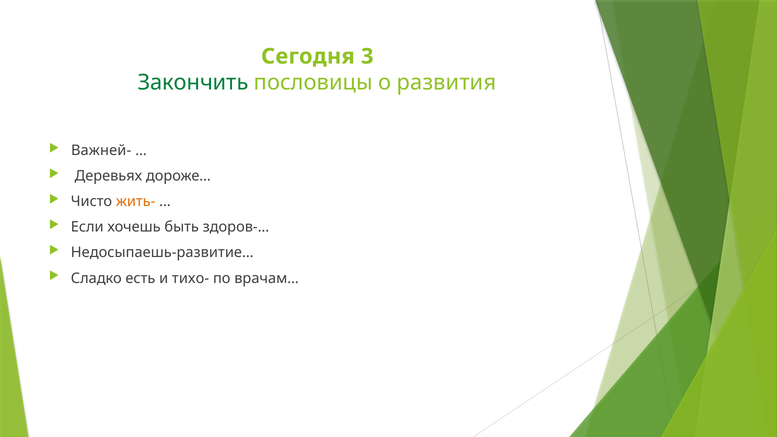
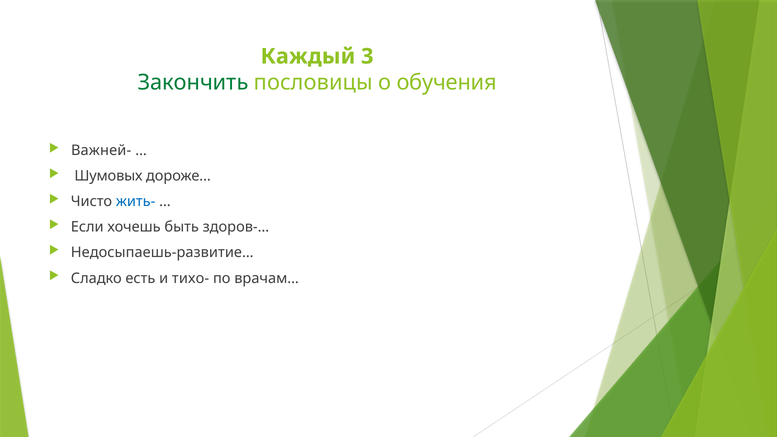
Сегодня: Сегодня -> Каждый (308, 56)
развития: развития -> обучения (447, 83)
Деревьях: Деревьях -> Шумовых (108, 176)
жить- colour: orange -> blue (136, 202)
